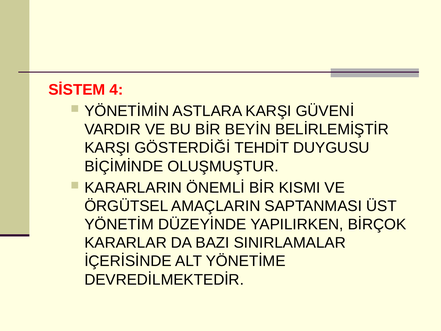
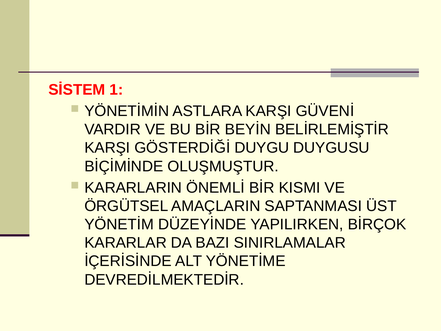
4: 4 -> 1 (116, 90)
TEHDİT: TEHDİT -> DUYGU (262, 148)
